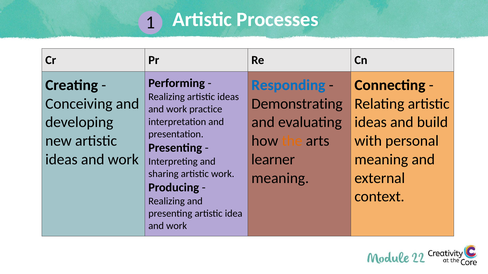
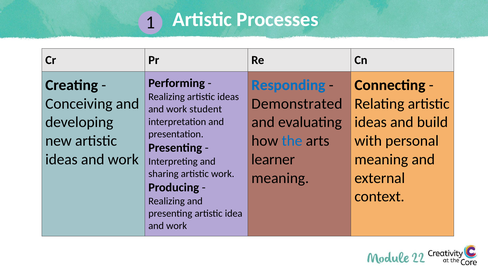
Demonstrating: Demonstrating -> Demonstrated (297, 104)
practice: practice -> student (206, 109)
the colour: orange -> blue (292, 141)
